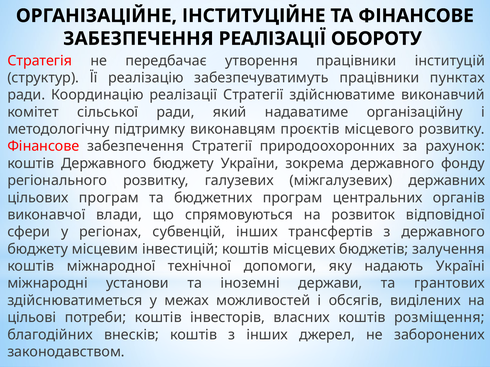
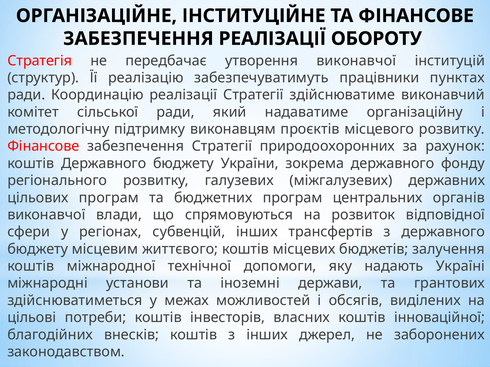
утворення працівники: працівники -> виконавчої (356, 61)
інвестицій: інвестицій -> життєвого (180, 249)
розміщення: розміщення -> інноваційної (440, 318)
